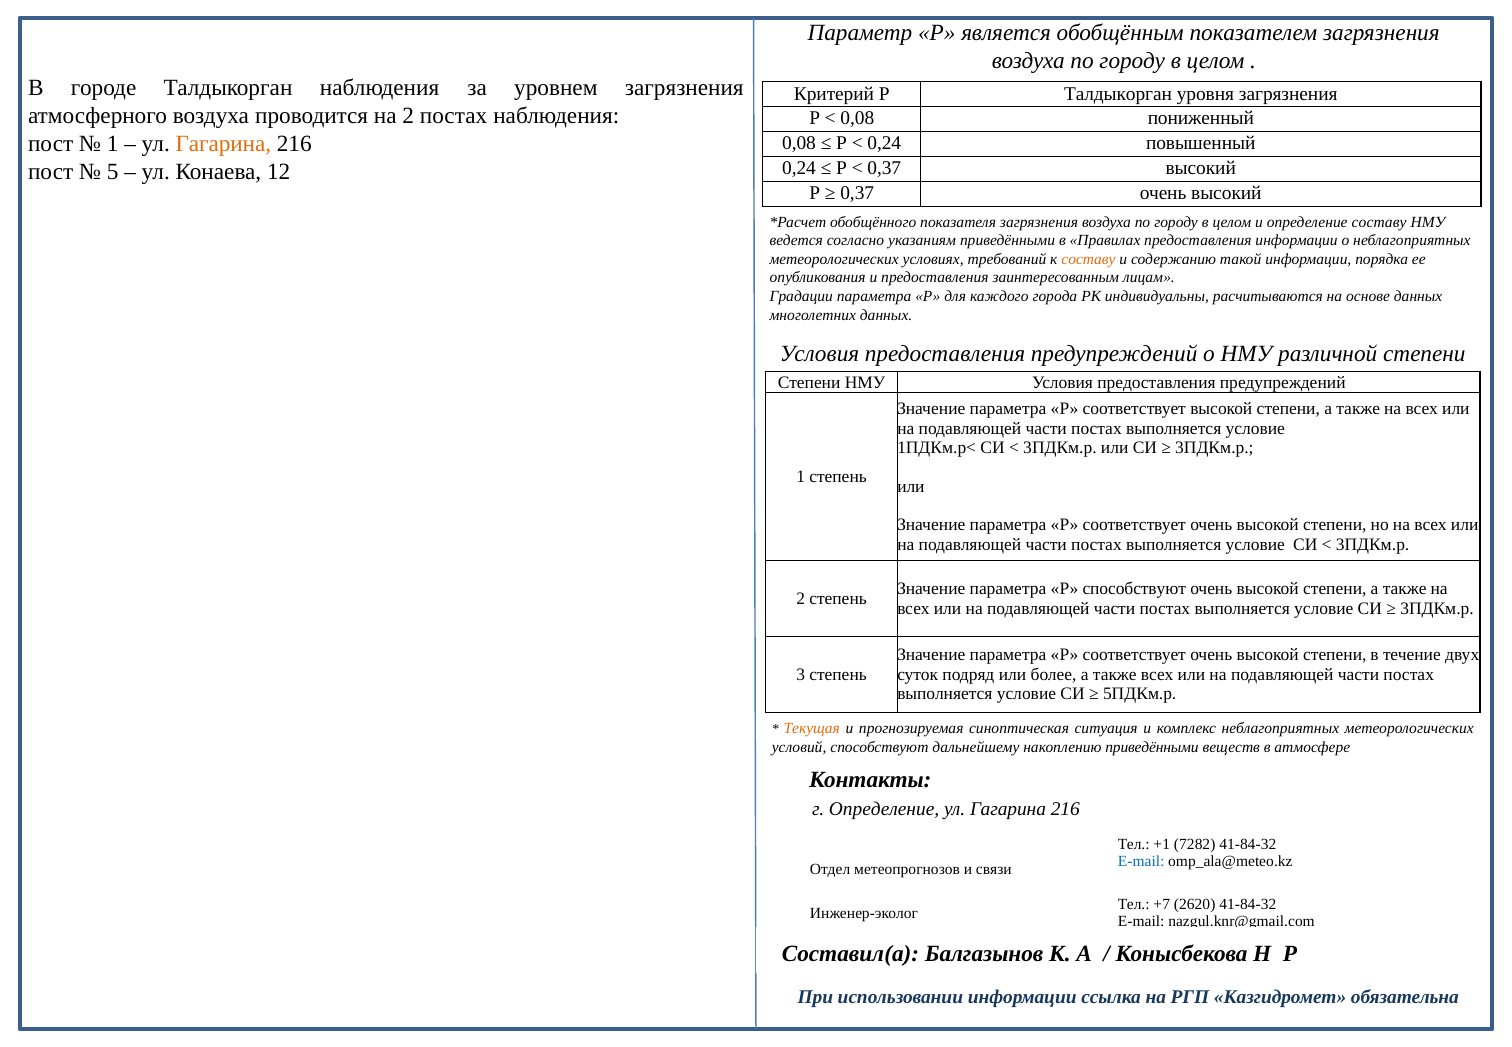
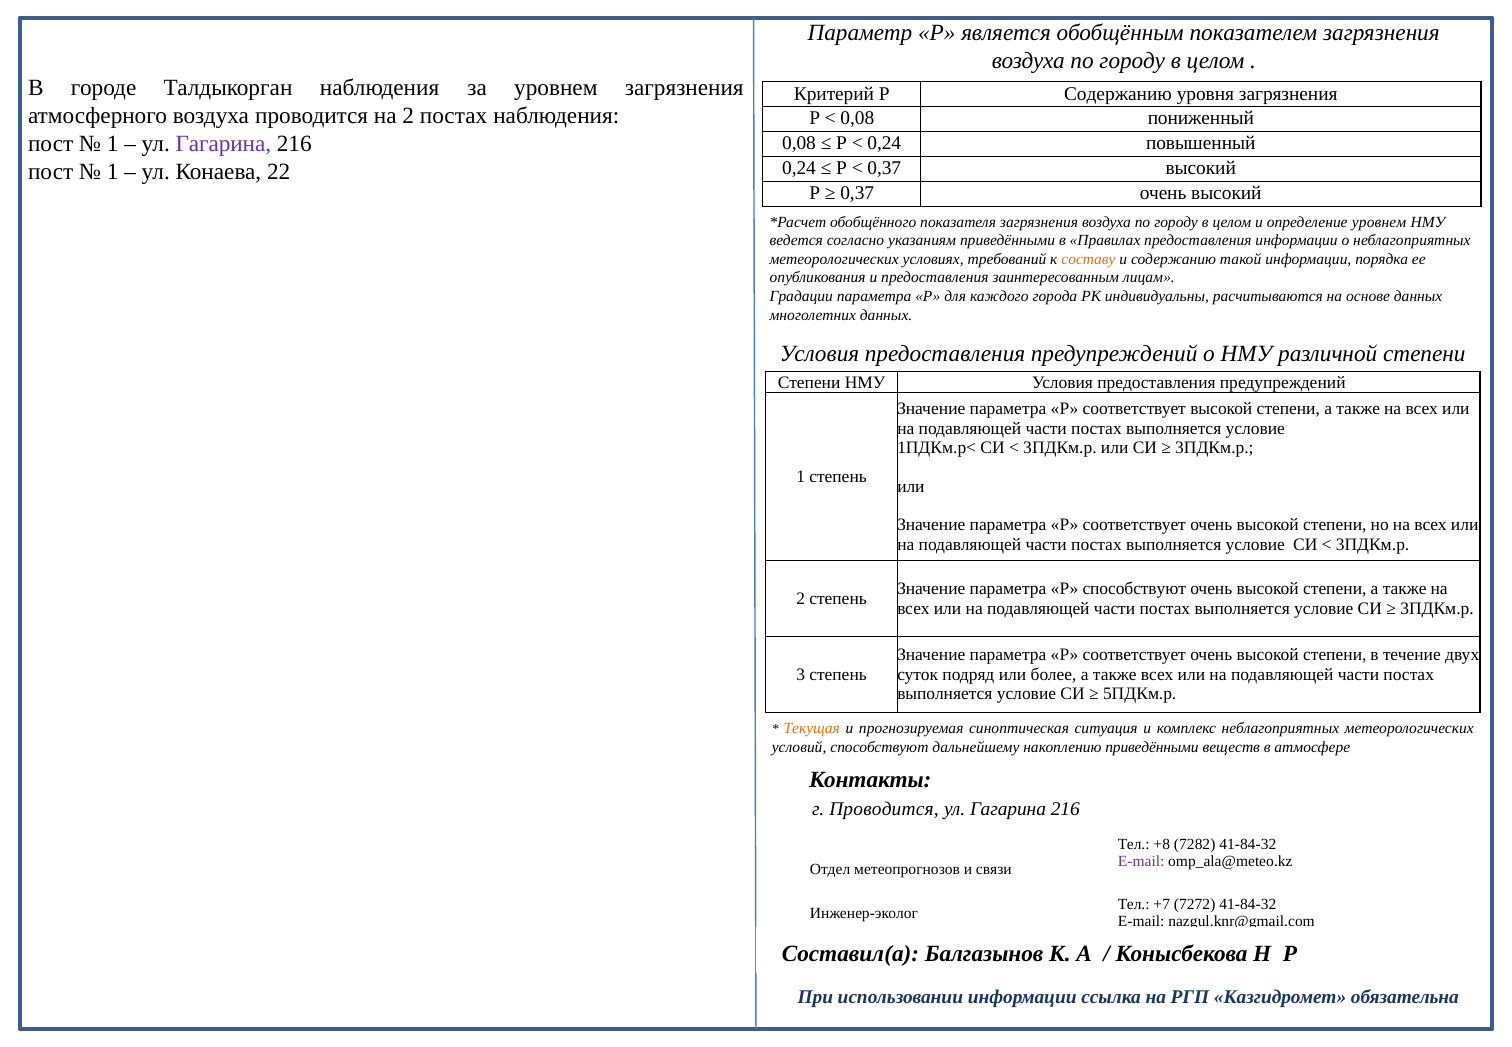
Р Талдыкорган: Талдыкорган -> Содержанию (1118, 94)
Гагарина colour: orange -> purple (223, 144)
5: 5 -> 1 (113, 172)
12: 12 -> 22 (279, 172)
определение составу: составу -> уровнем (1379, 222)
г Определение: Определение -> Проводится (884, 809)
+1: +1 -> +8 (1162, 844)
E-mail colour: blue -> purple (1141, 861)
2620: 2620 -> 7272 (1195, 904)
